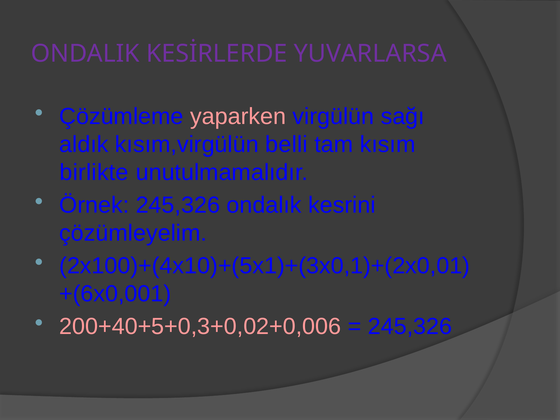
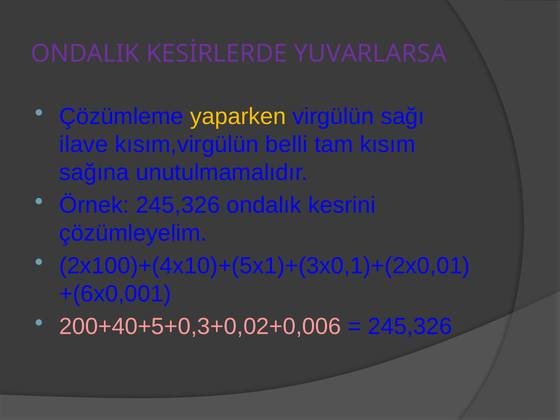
yaparken colour: pink -> yellow (238, 116)
aldık: aldık -> ilave (84, 144)
birlikte: birlikte -> sağına (94, 172)
